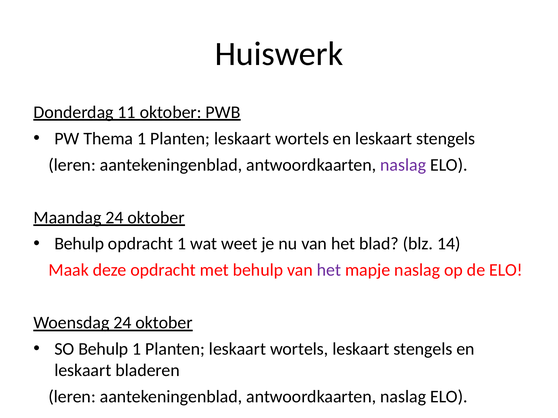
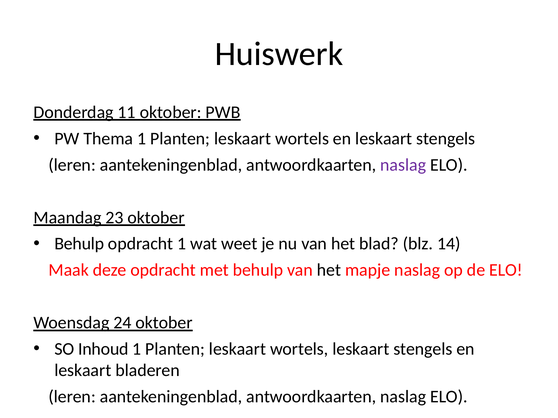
Maandag 24: 24 -> 23 (114, 218)
het colour: purple -> black (329, 270)
SO Behulp: Behulp -> Inhoud (103, 349)
